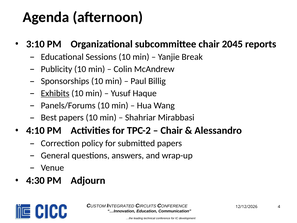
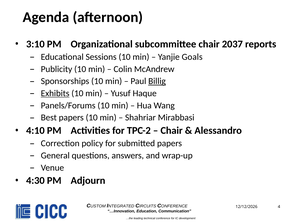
2045: 2045 -> 2037 (232, 44)
Break: Break -> Goals (192, 57)
Billig underline: none -> present (157, 81)
